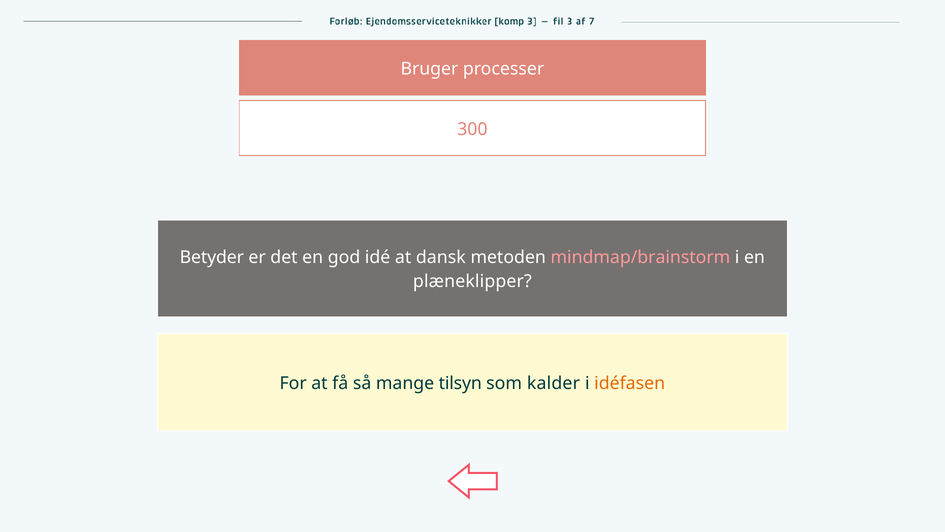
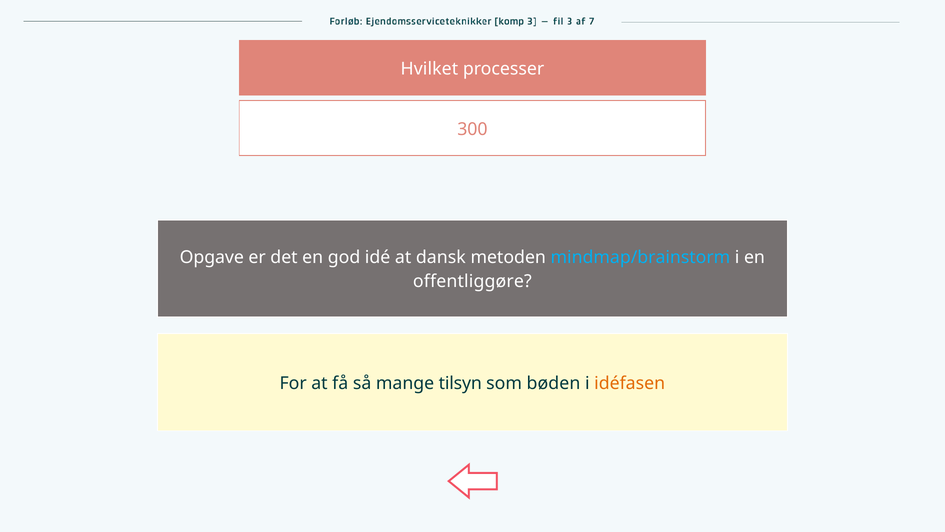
Bruger: Bruger -> Hvilket (429, 69)
Betyder: Betyder -> Opgave (212, 257)
mindmap/brainstorm colour: pink -> light blue (640, 257)
plæneklipper: plæneklipper -> offentliggøre (472, 281)
kalder: kalder -> bøden (553, 383)
